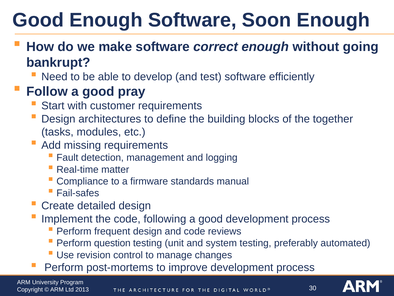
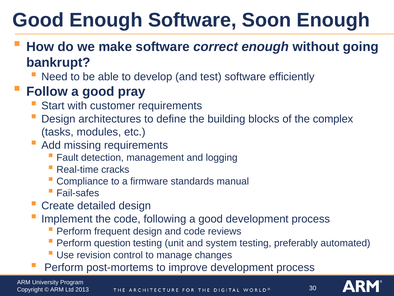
together: together -> complex (333, 119)
matter: matter -> cracks (115, 169)
